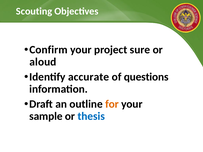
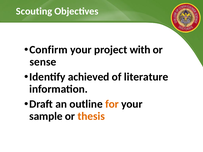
sure: sure -> with (140, 50)
aloud: aloud -> sense (43, 62)
accurate: accurate -> achieved (89, 77)
questions: questions -> literature (146, 77)
thesis colour: blue -> orange (91, 116)
